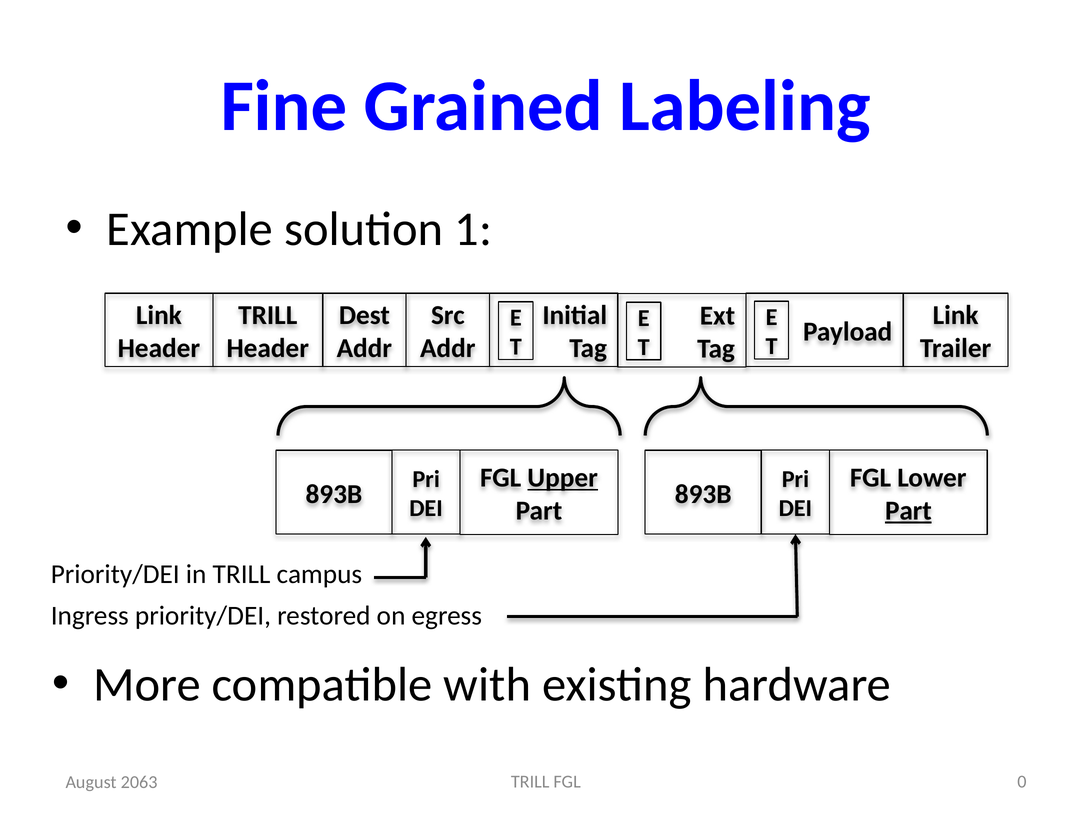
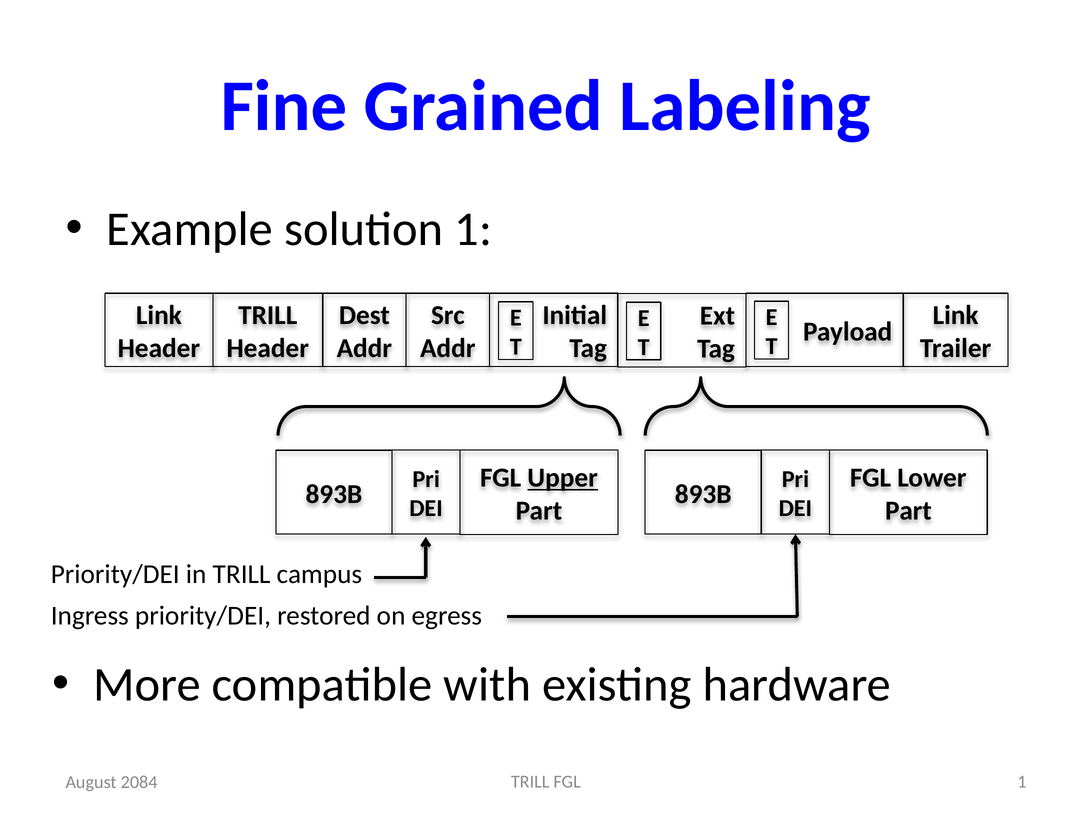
Part underline: present -> none (908, 511)
FGL 0: 0 -> 1 (1022, 782)
2063: 2063 -> 2084 (139, 782)
